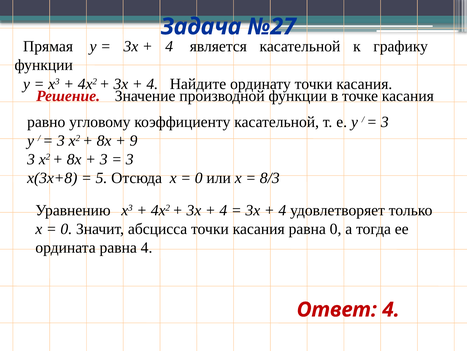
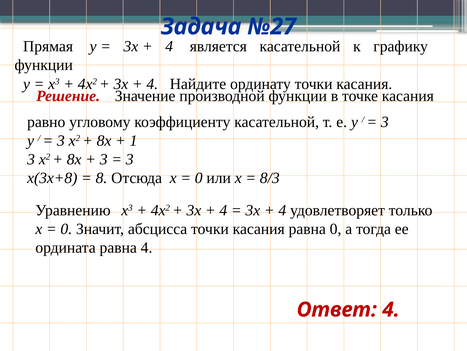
9: 9 -> 1 (134, 140)
5: 5 -> 8 (101, 178)
